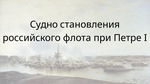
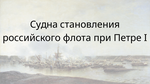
Судно: Судно -> Судна (44, 25)
